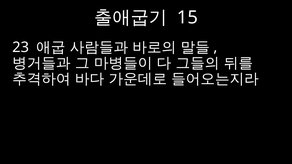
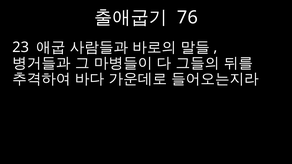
15: 15 -> 76 (187, 18)
